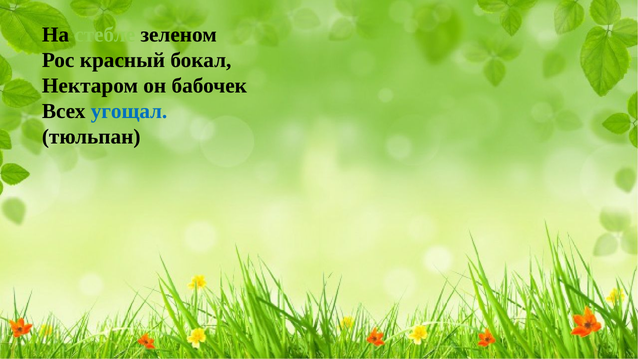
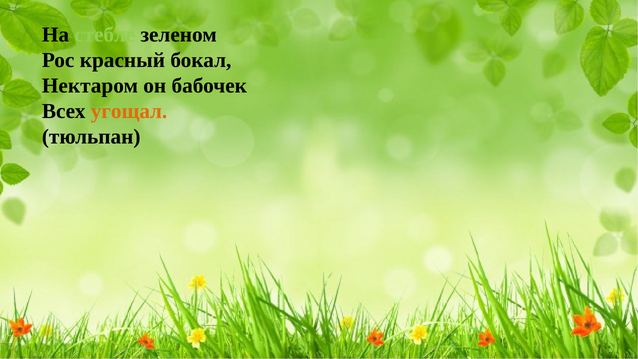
угощал colour: blue -> orange (129, 111)
